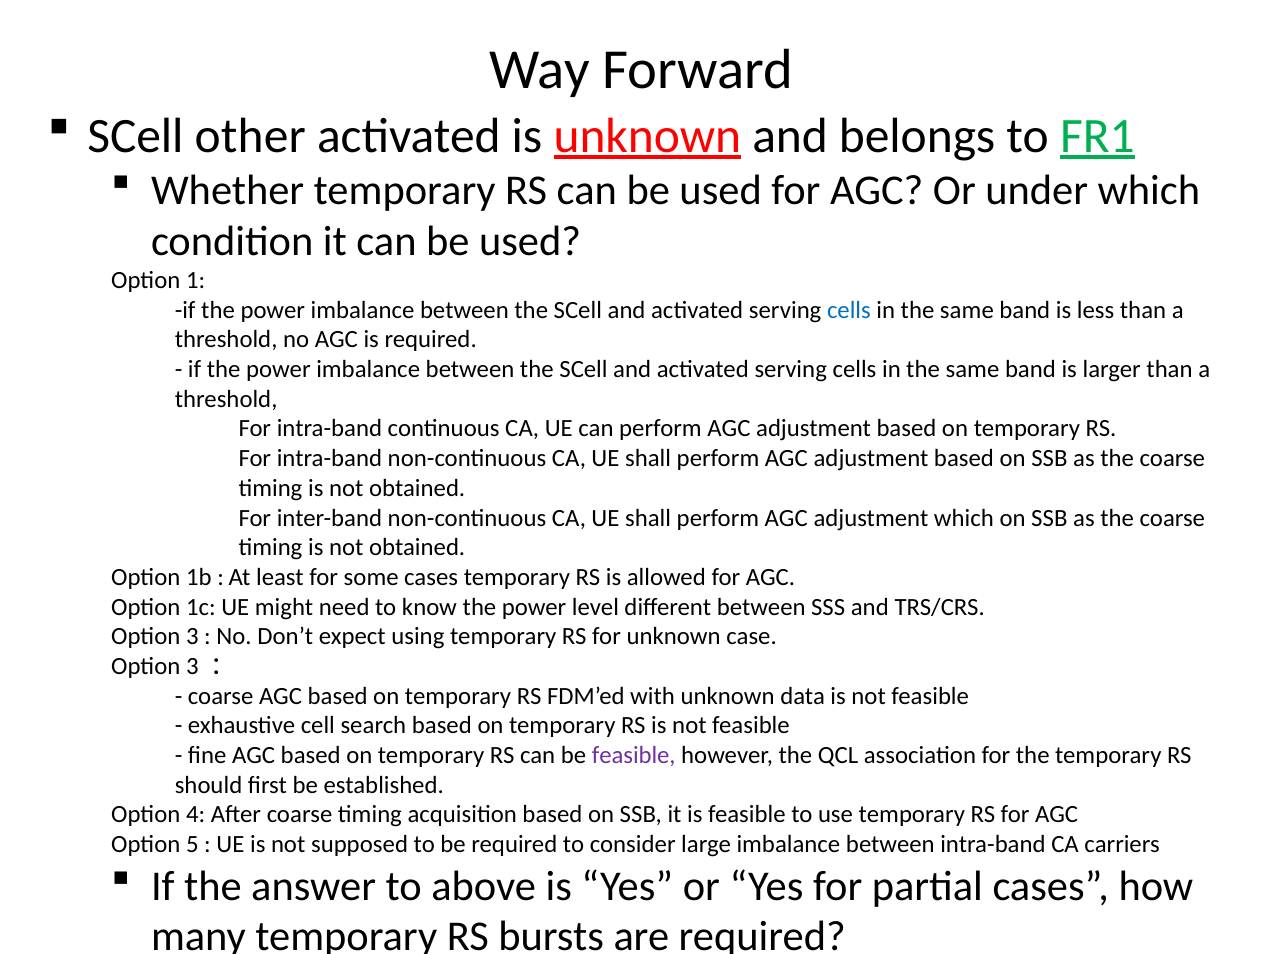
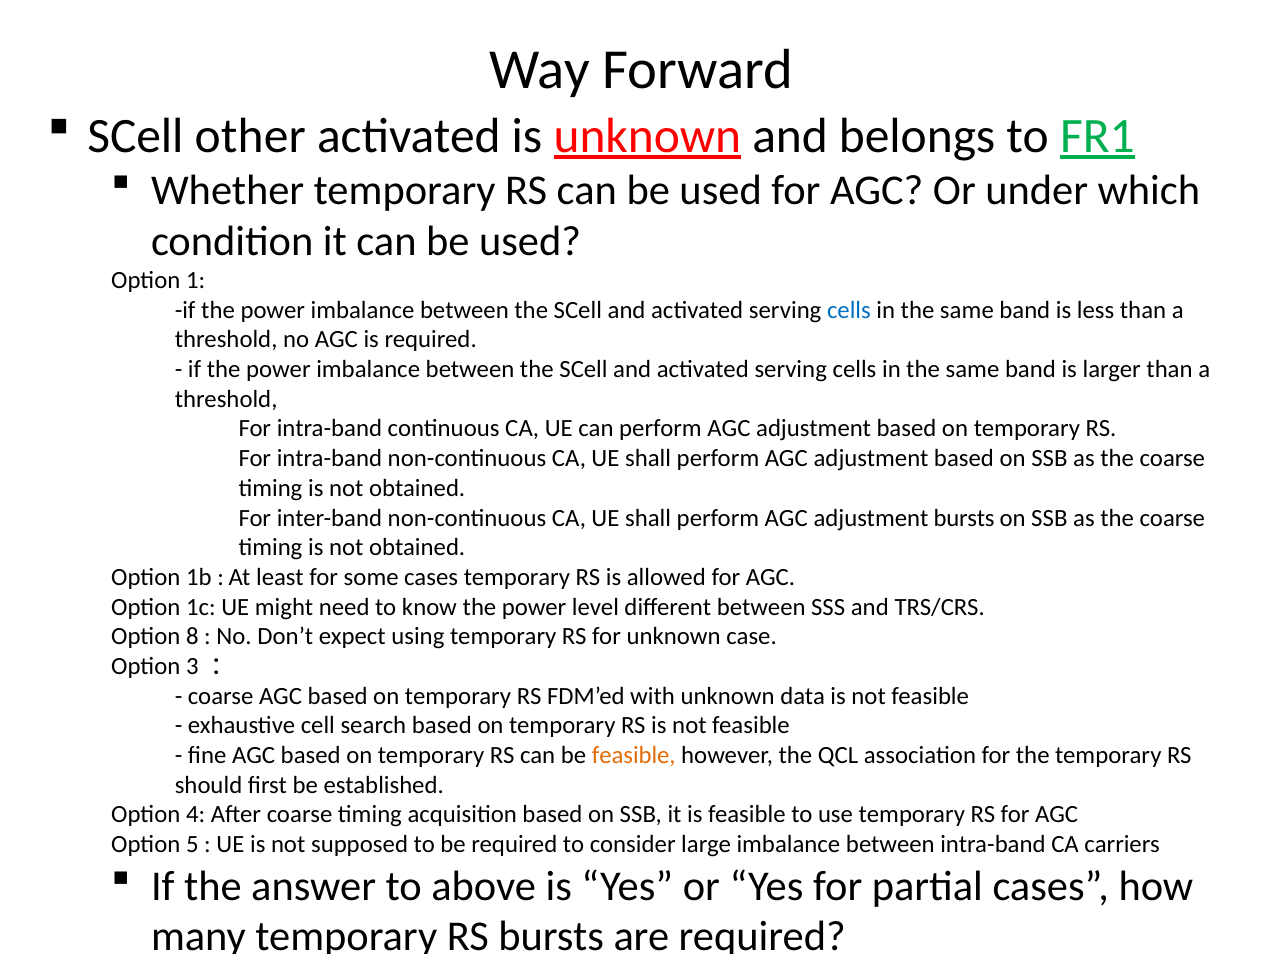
adjustment which: which -> bursts (964, 518)
3: 3 -> 8 (192, 637)
feasible colour: purple -> orange (634, 756)
